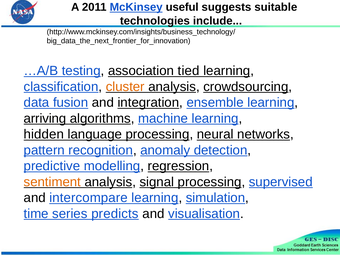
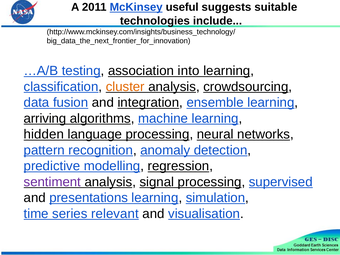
tied: tied -> into (189, 71)
sentiment colour: orange -> purple (52, 182)
intercompare: intercompare -> presentations (89, 198)
predicts: predicts -> relevant (115, 214)
